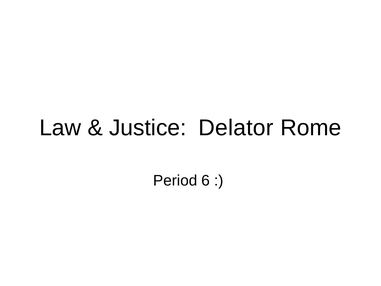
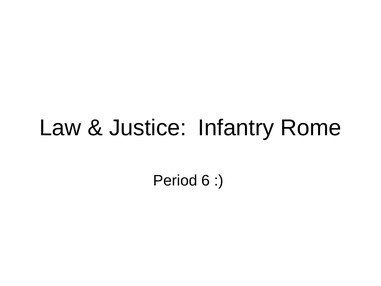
Delator: Delator -> Infantry (236, 128)
